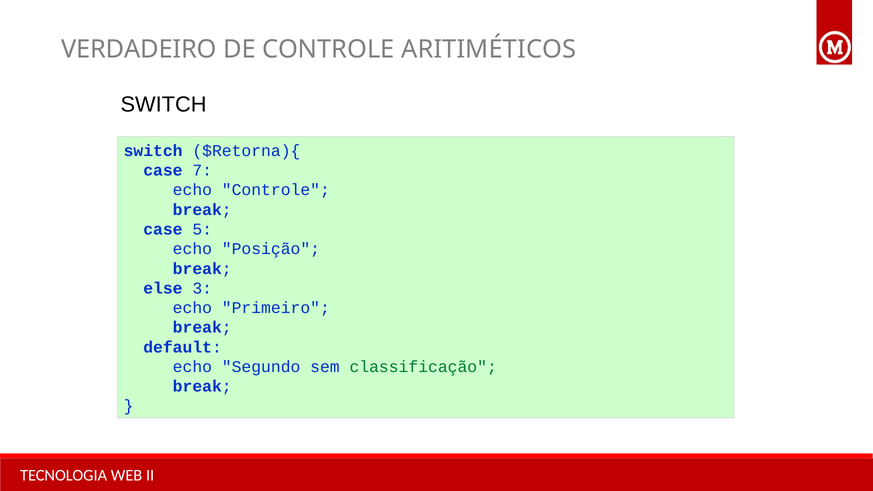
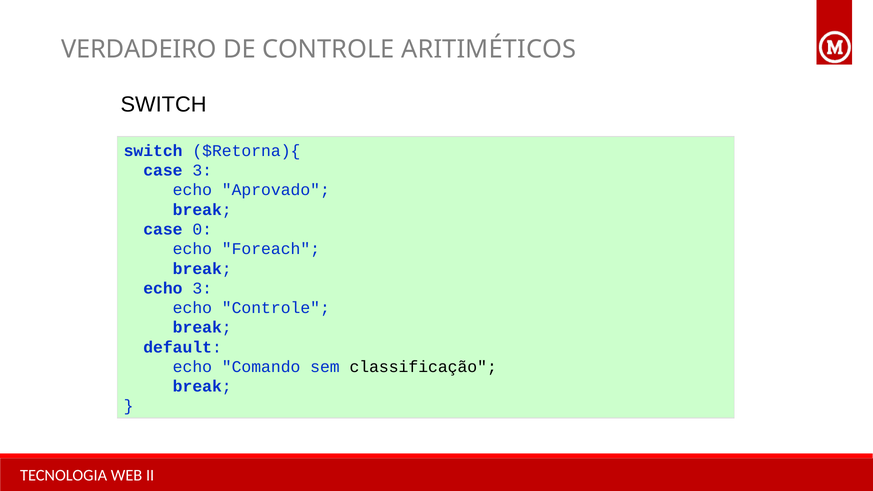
case 7: 7 -> 3 (202, 170)
echo Controle: Controle -> Aprovado (276, 190)
5: 5 -> 0 (202, 229)
Posição: Posição -> Foreach (271, 249)
else: else -> echo (163, 288)
echo Primeiro: Primeiro -> Controle (276, 308)
Segundo: Segundo -> Comando (261, 367)
classificação colour: green -> black (423, 367)
